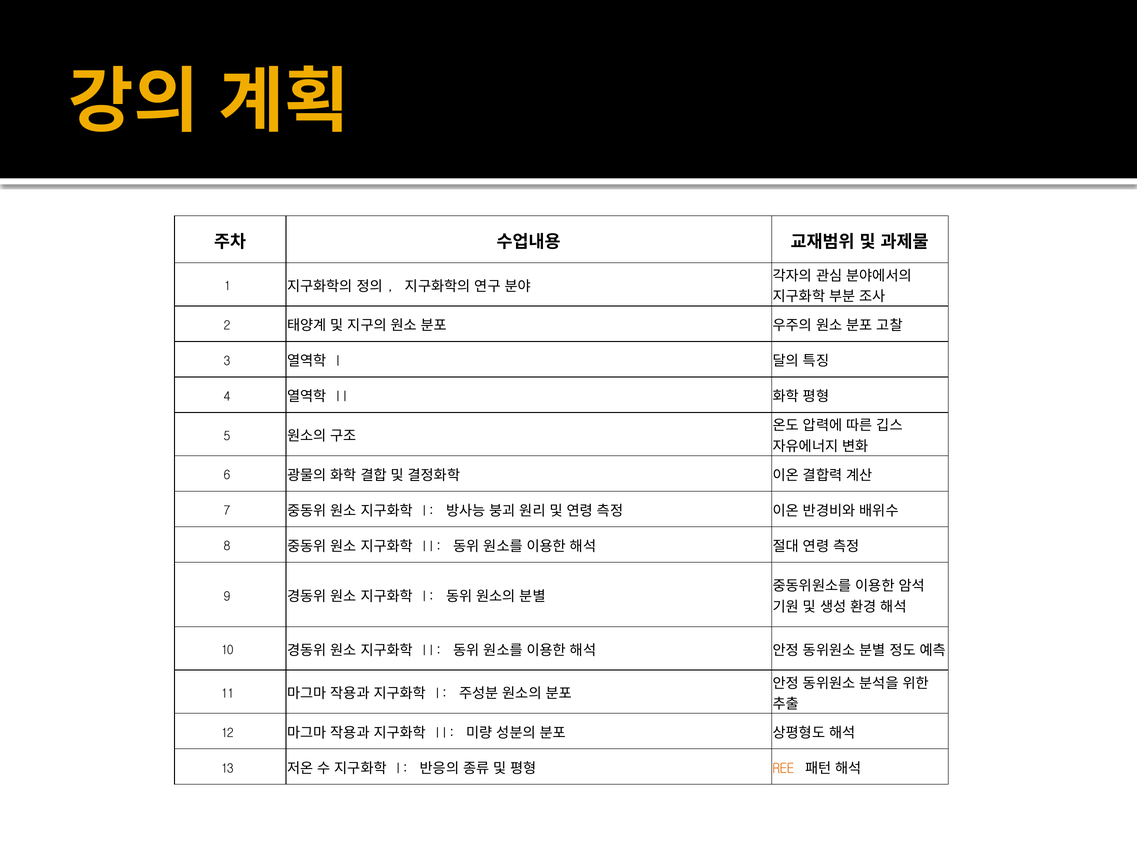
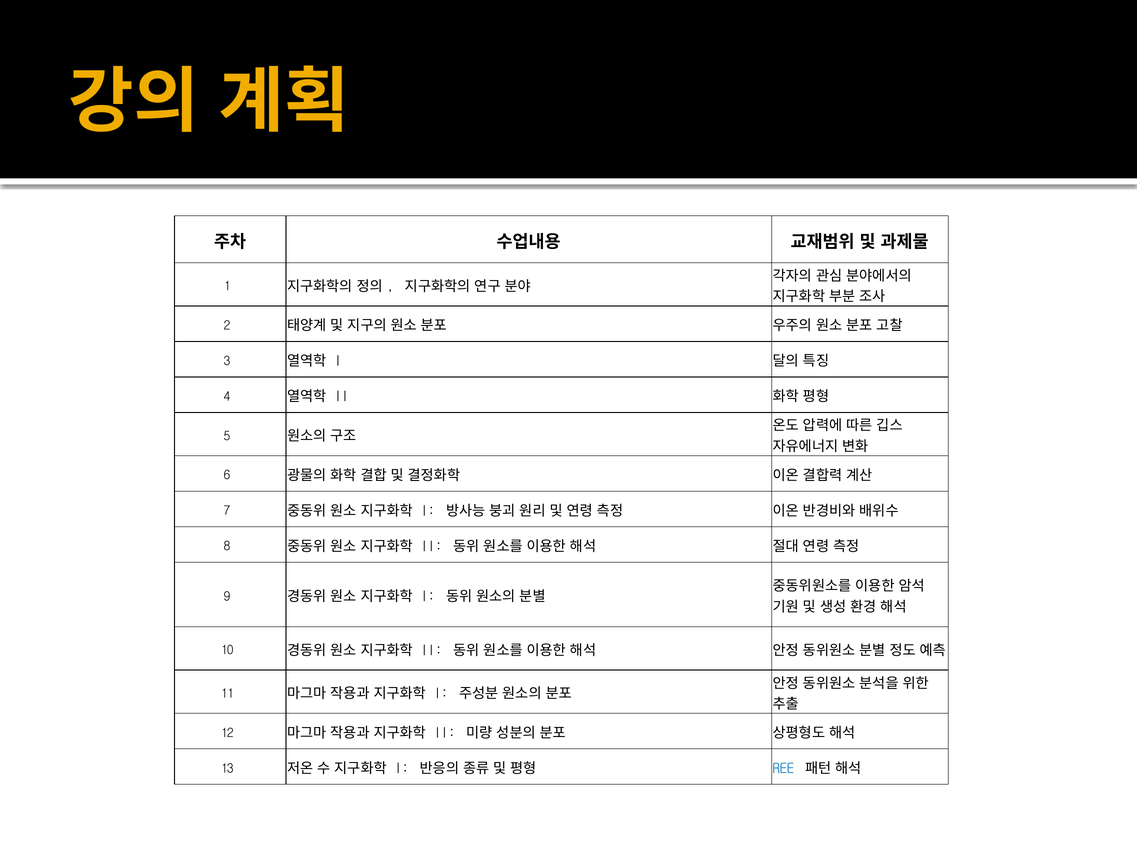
REE colour: orange -> blue (783, 768)
